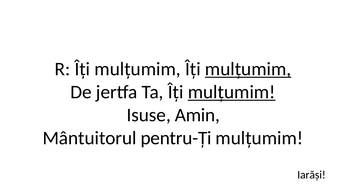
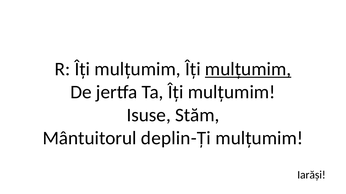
mulțumim underline: present -> none (232, 92)
Amin: Amin -> Stăm (197, 115)
pentru-Ți: pentru-Ți -> deplin-Ți (176, 138)
